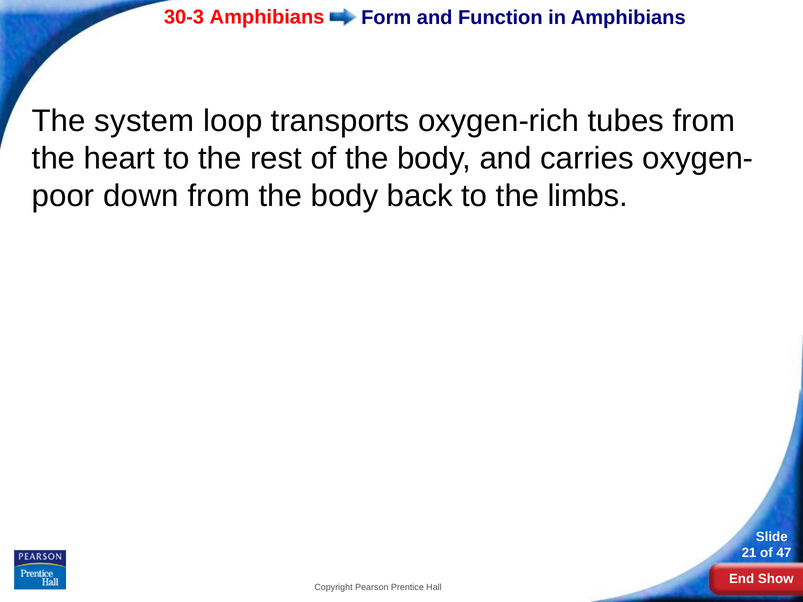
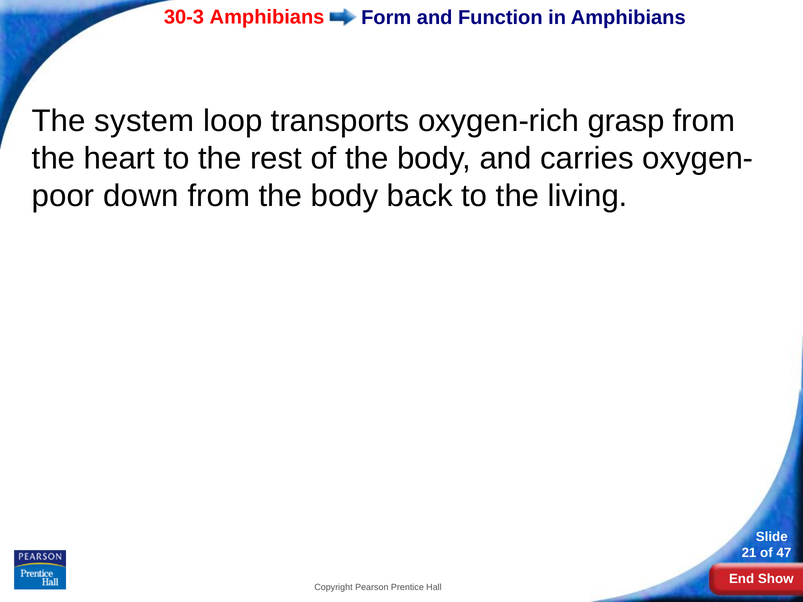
tubes: tubes -> grasp (626, 121)
limbs: limbs -> living (588, 196)
